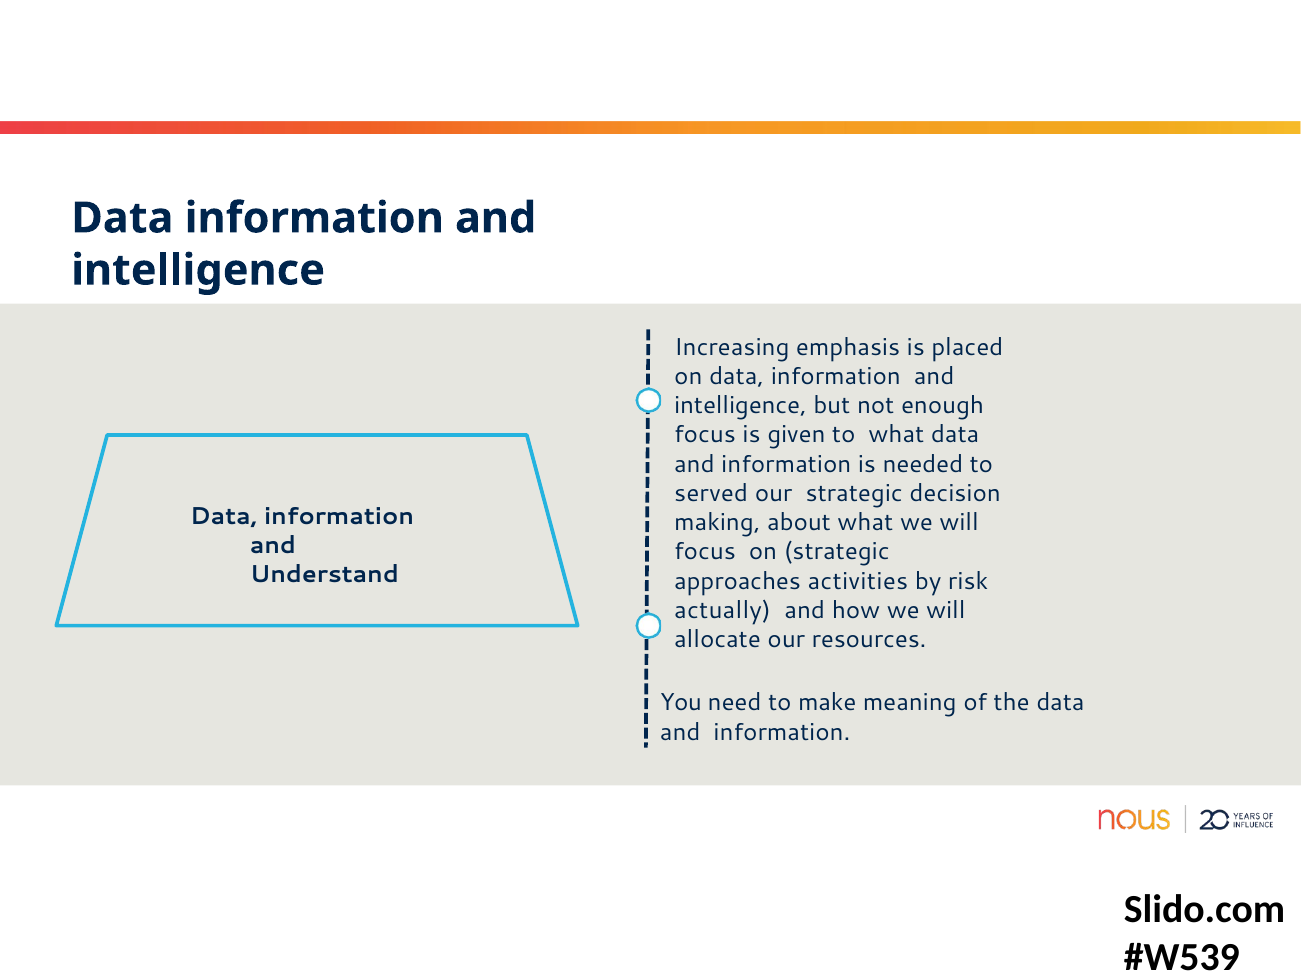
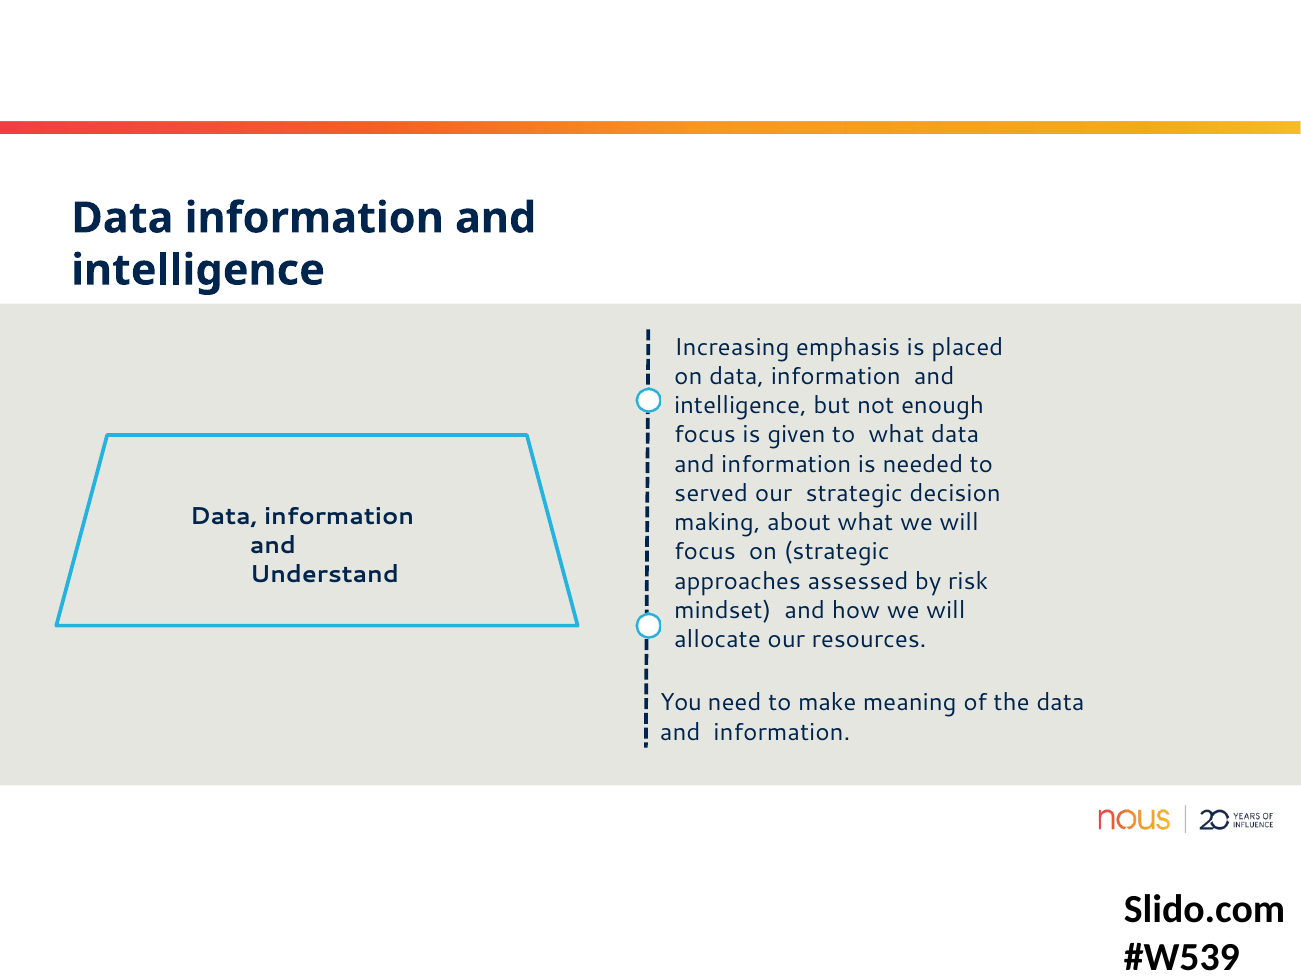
activities: activities -> assessed (858, 581)
actually: actually -> mindset (723, 610)
